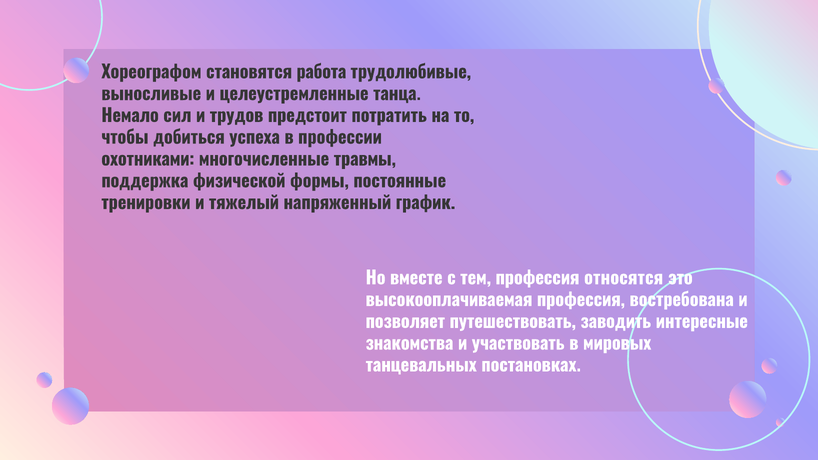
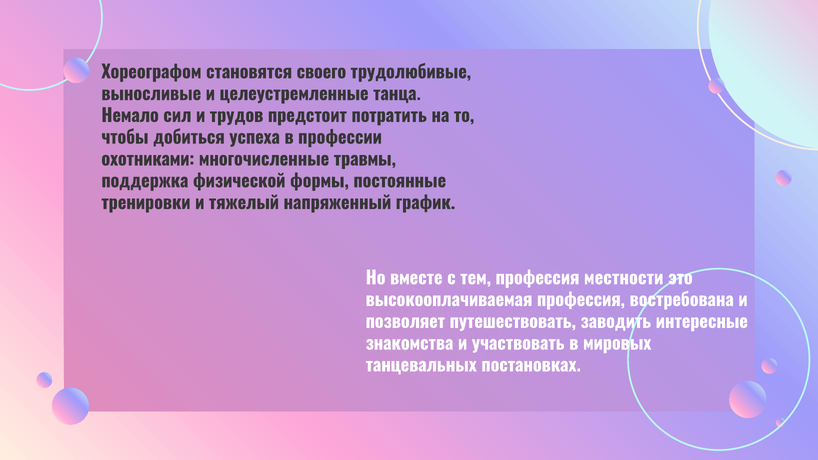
работа: работа -> своего (321, 72)
относятся: относятся -> местности (624, 278)
